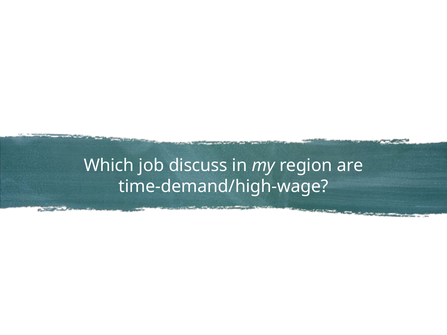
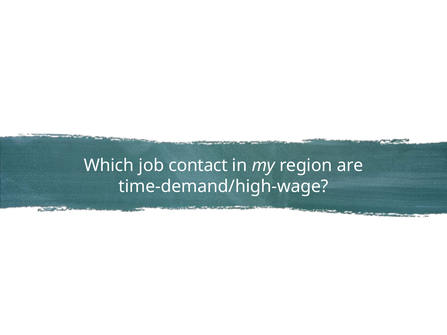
discuss: discuss -> contact (198, 166)
